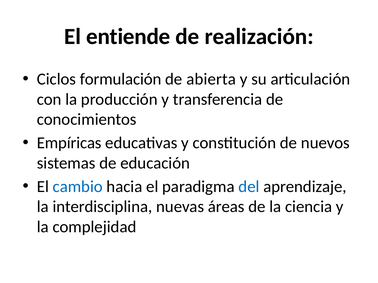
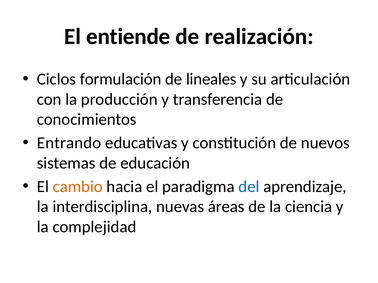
abierta: abierta -> lineales (211, 79)
Empíricas: Empíricas -> Entrando (69, 143)
cambio colour: blue -> orange (78, 187)
